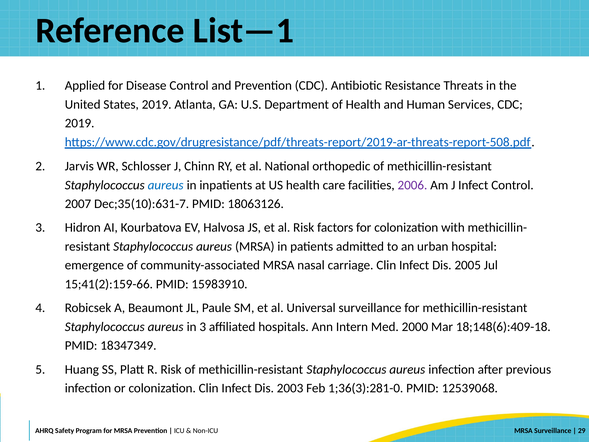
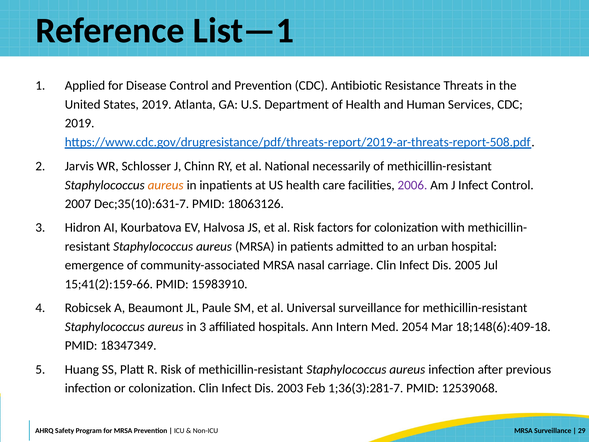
orthopedic: orthopedic -> necessarily (341, 166)
aureus colour: blue -> orange (166, 185)
2000: 2000 -> 2054 (415, 327)
1;36(3):281-0: 1;36(3):281-0 -> 1;36(3):281-7 (366, 388)
